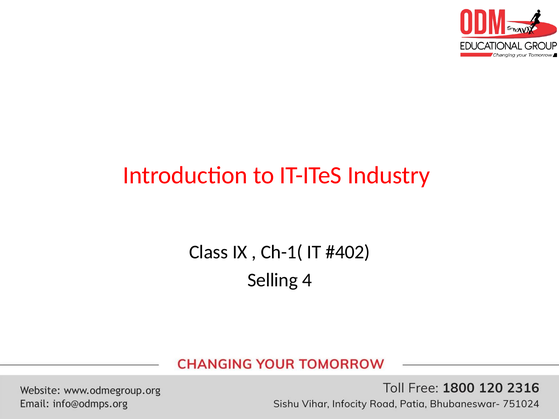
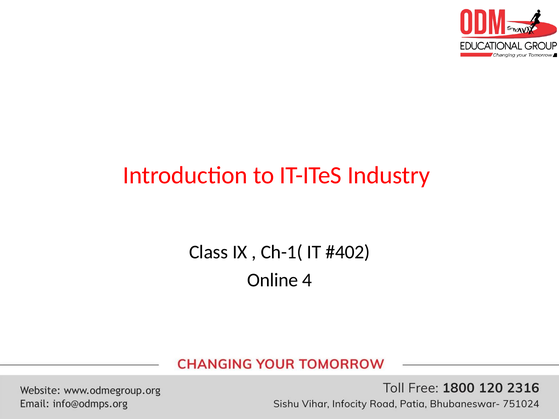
Selling: Selling -> Online (273, 280)
